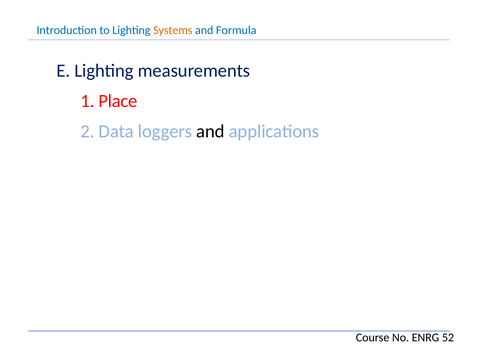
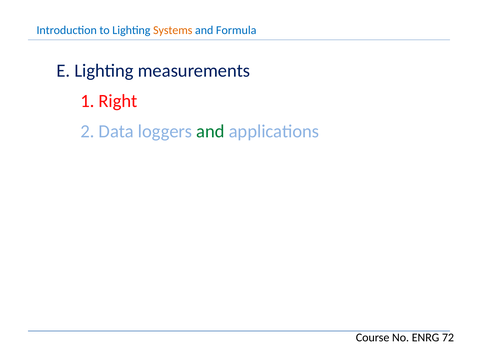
Place: Place -> Right (118, 101)
and colour: black -> green (210, 131)
52: 52 -> 72 (448, 337)
